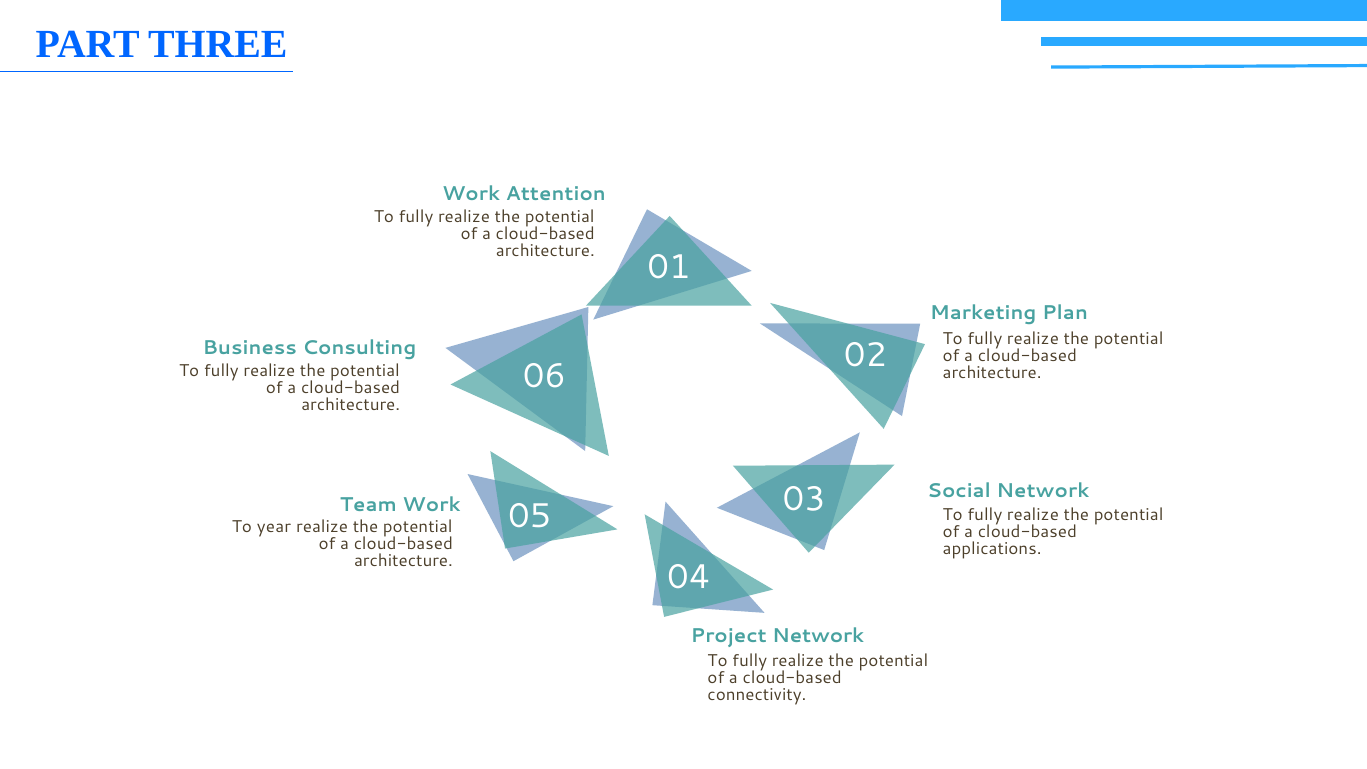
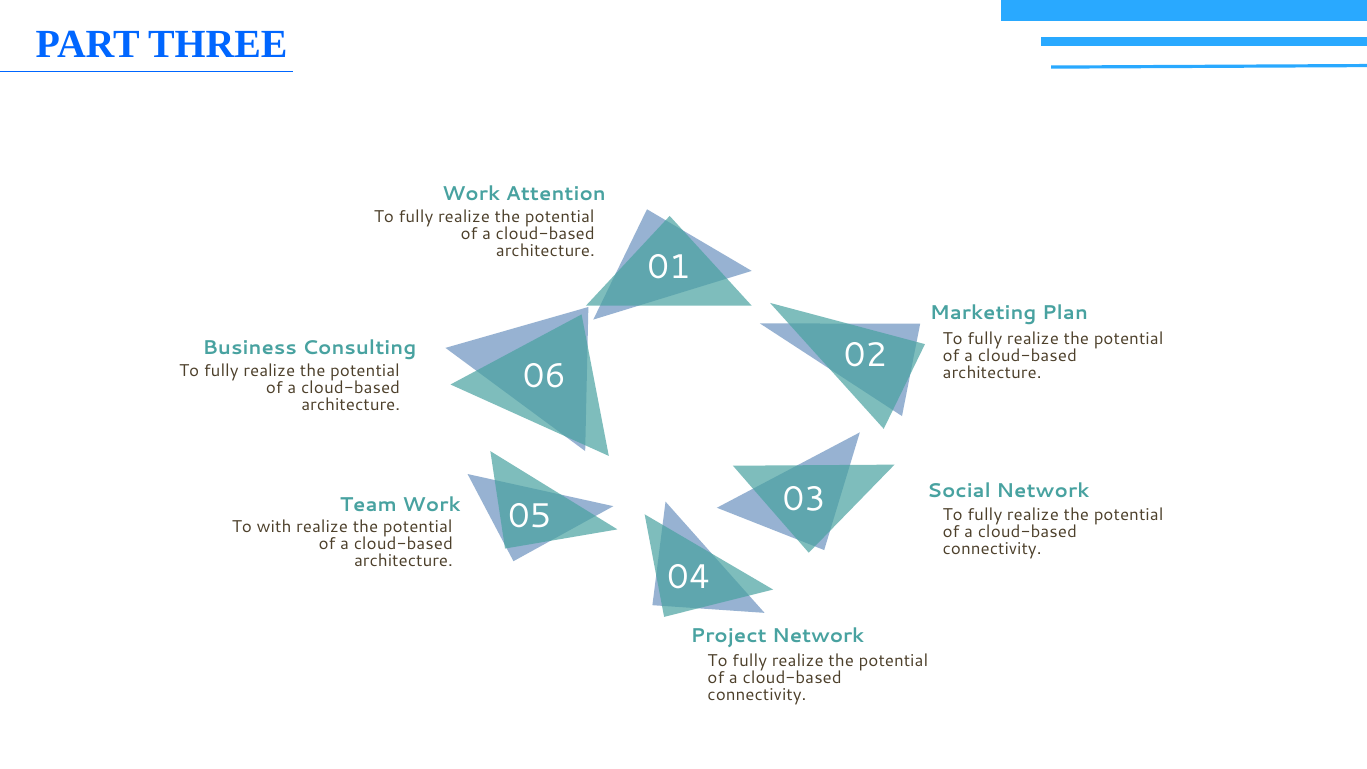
year: year -> with (274, 527)
applications: applications -> connectivity (992, 549)
